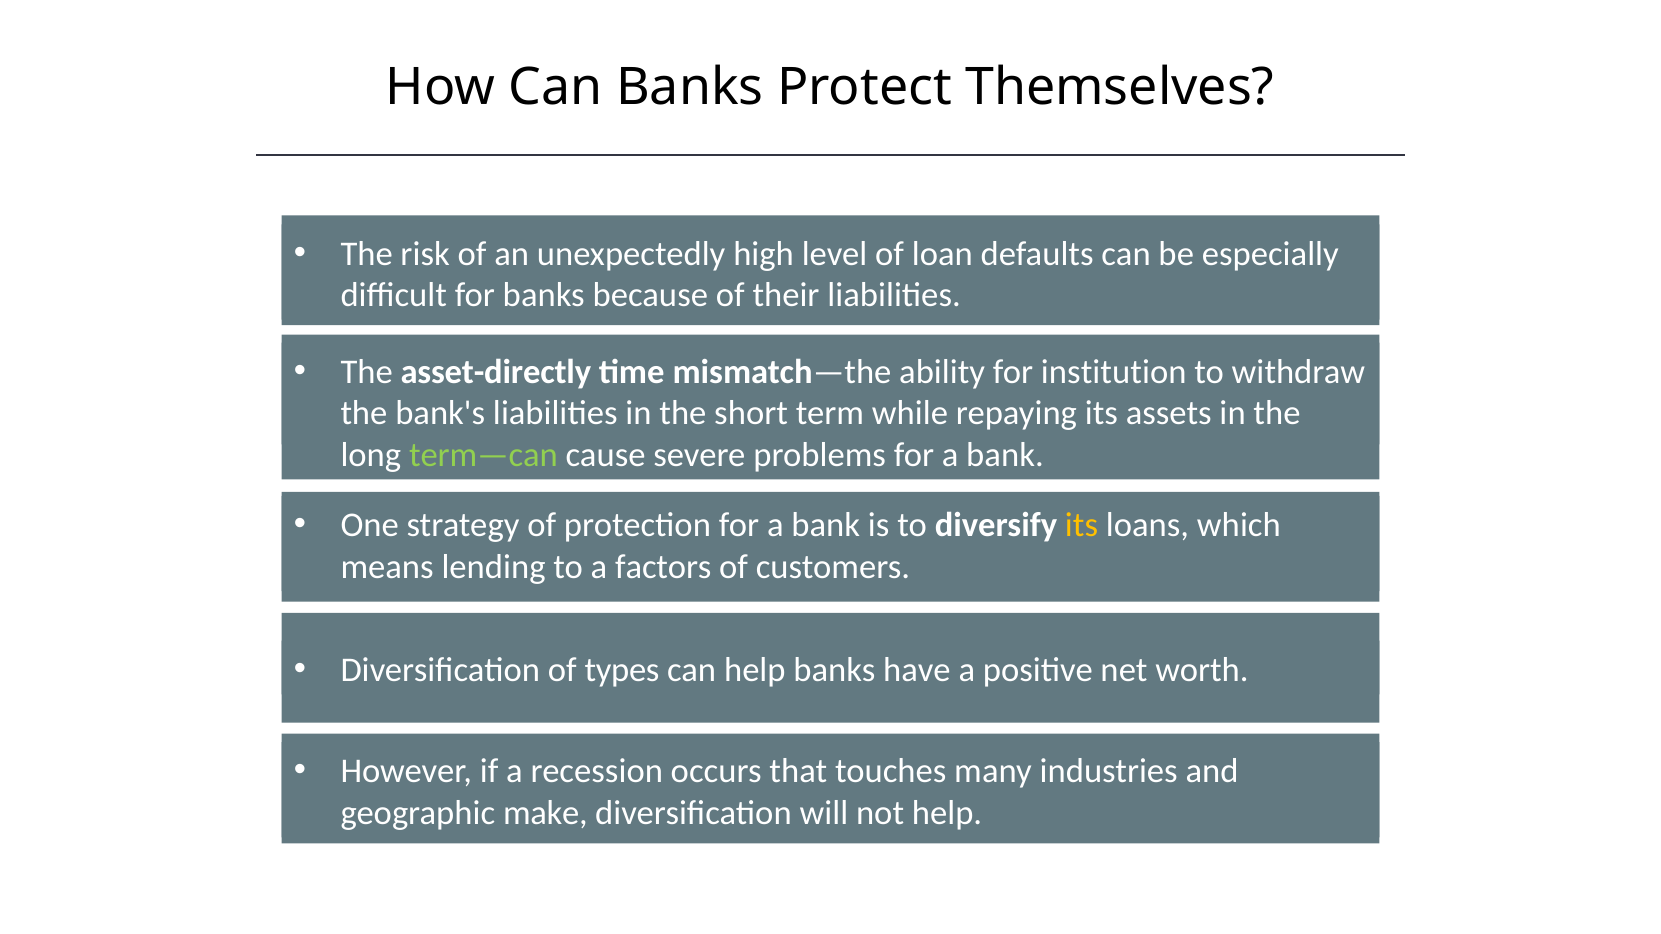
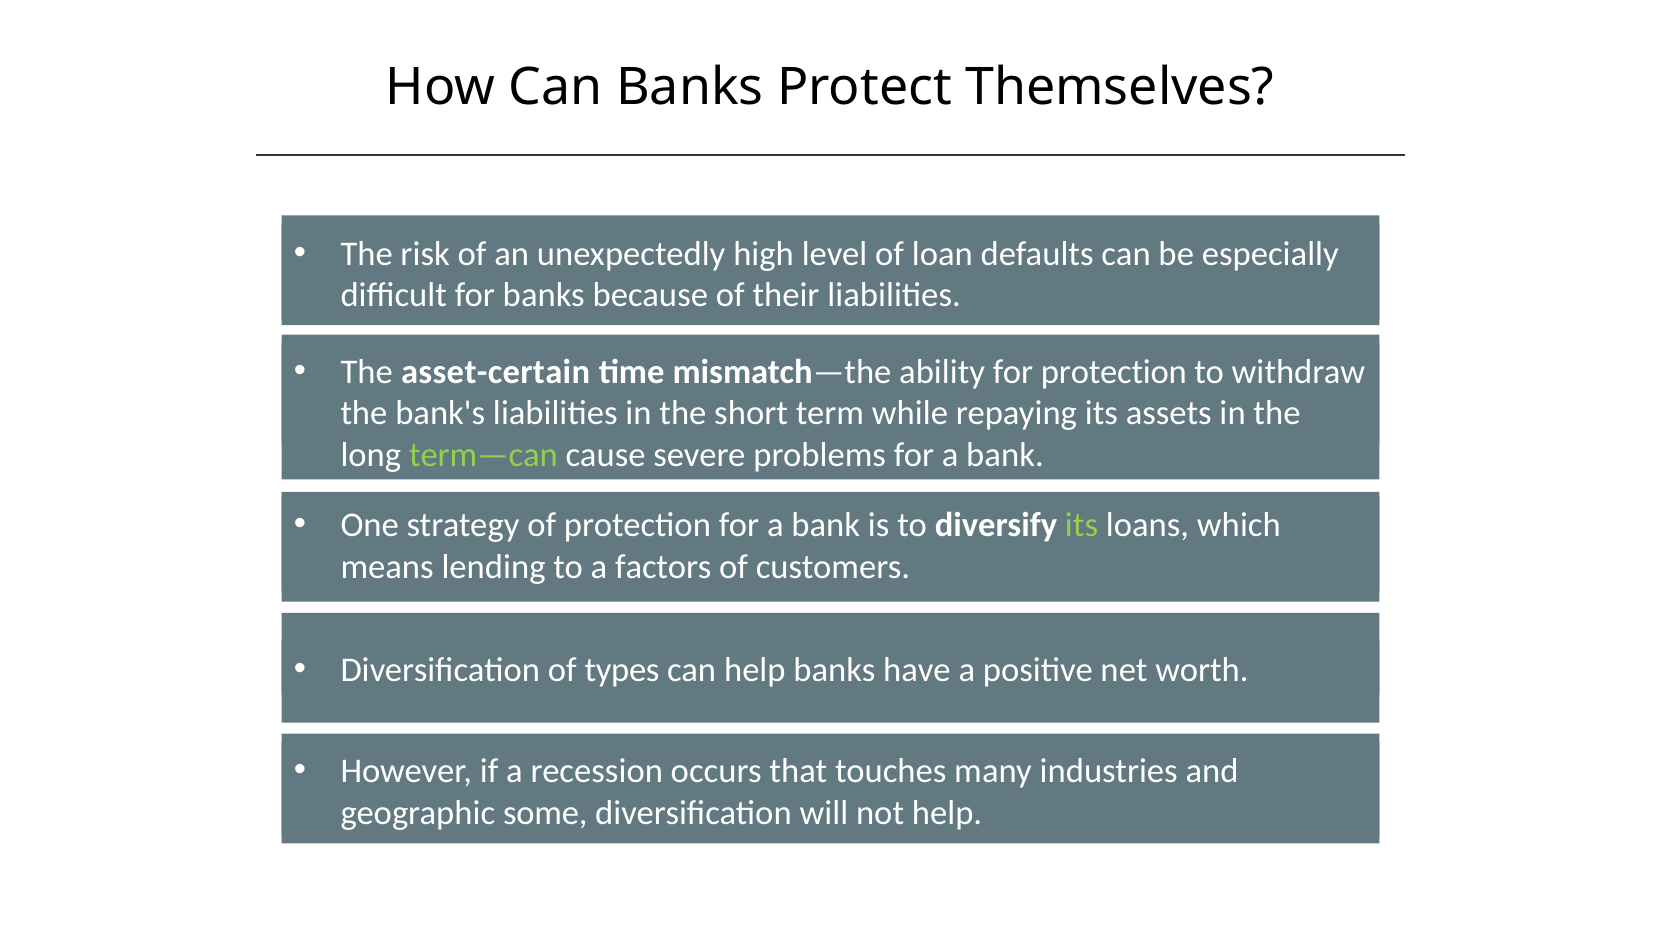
asset-directly: asset-directly -> asset-certain (496, 372)
for institution: institution -> protection (1114, 372)
its colour: yellow -> light green (1082, 525)
make: make -> some (545, 813)
